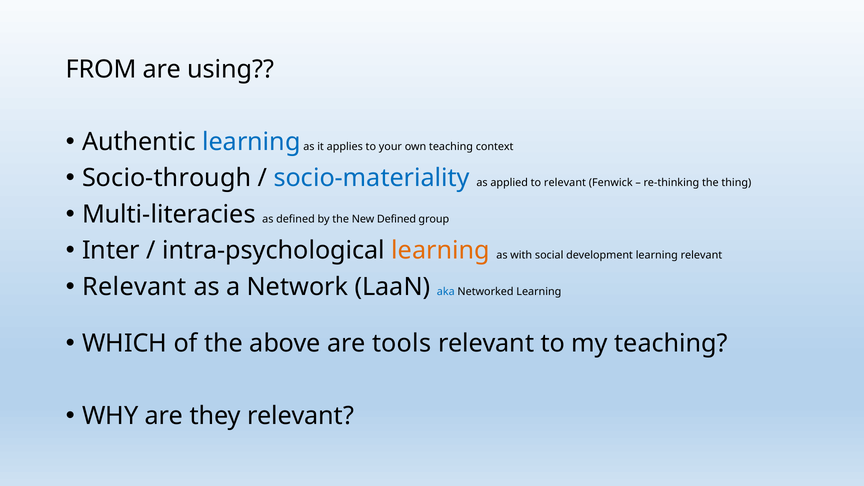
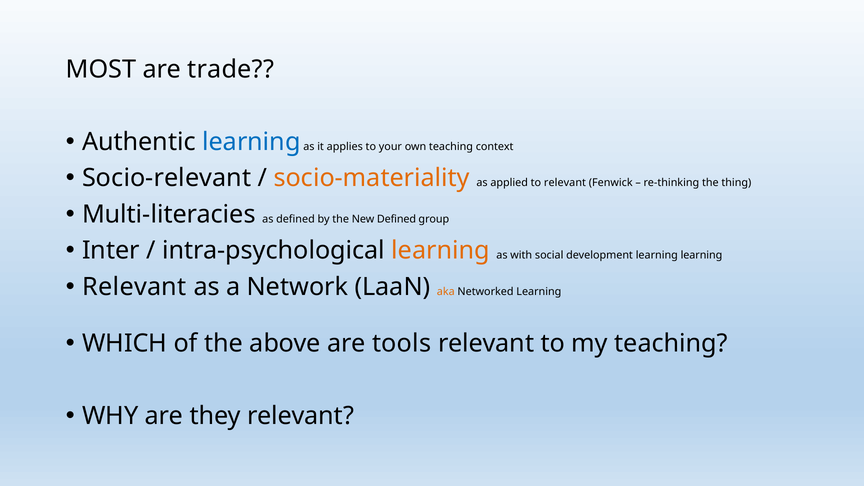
FROM: FROM -> MOST (101, 69)
using: using -> trade (231, 69)
Socio-through: Socio-through -> Socio-relevant (167, 178)
socio-materiality colour: blue -> orange (372, 178)
learning relevant: relevant -> learning (701, 255)
aka colour: blue -> orange (446, 291)
